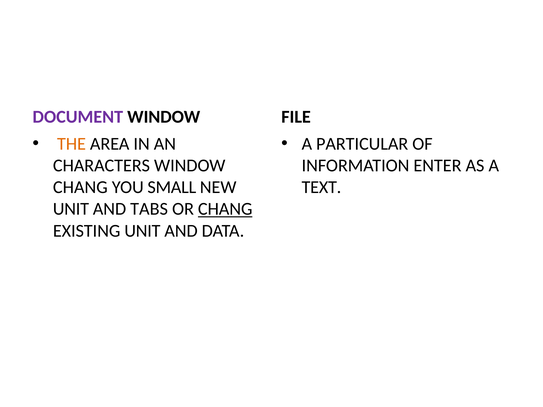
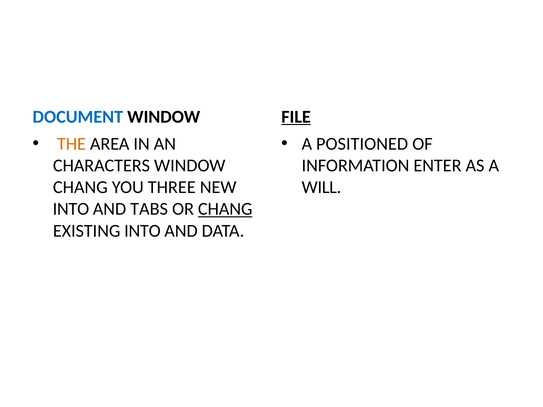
DOCUMENT colour: purple -> blue (78, 117)
FILE underline: none -> present (296, 117)
PARTICULAR: PARTICULAR -> POSITIONED (362, 144)
SMALL: SMALL -> THREE (172, 187)
TEXT: TEXT -> WILL (321, 187)
UNIT: UNIT -> INTO (71, 209)
EXISTING UNIT: UNIT -> INTO (142, 231)
